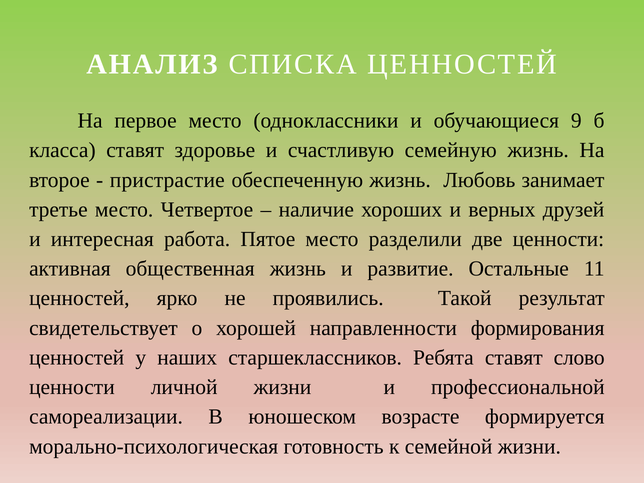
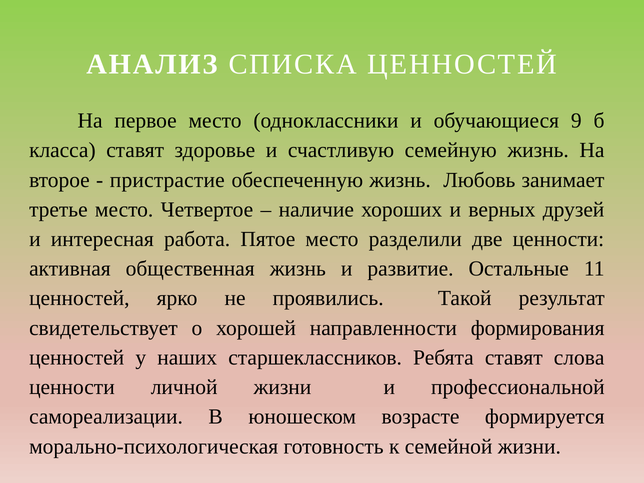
слово: слово -> слова (579, 358)
